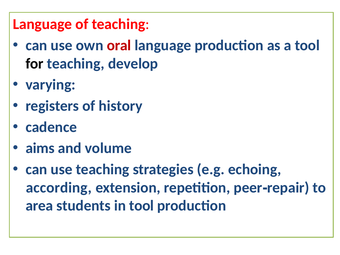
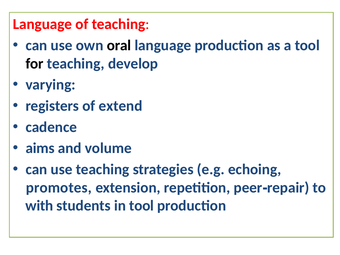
oral colour: red -> black (119, 45)
history: history -> extend (121, 106)
according: according -> promotes (59, 188)
area: area -> with (39, 206)
